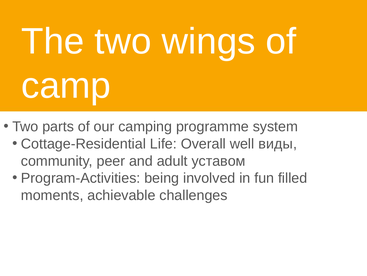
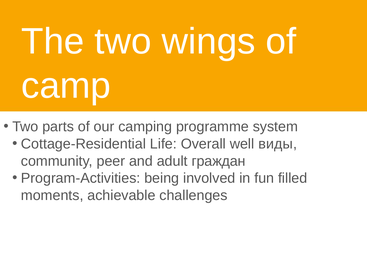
уставом: уставом -> граждан (219, 161)
